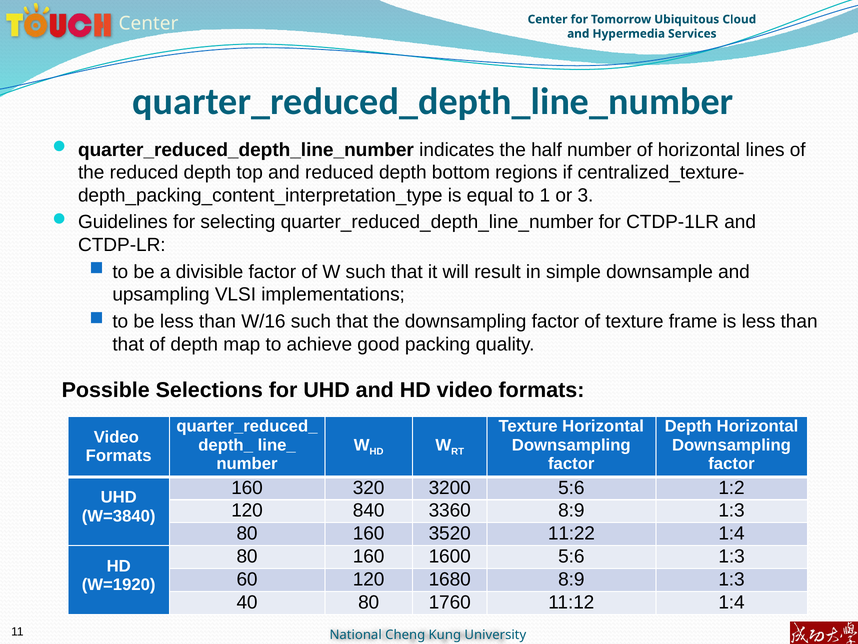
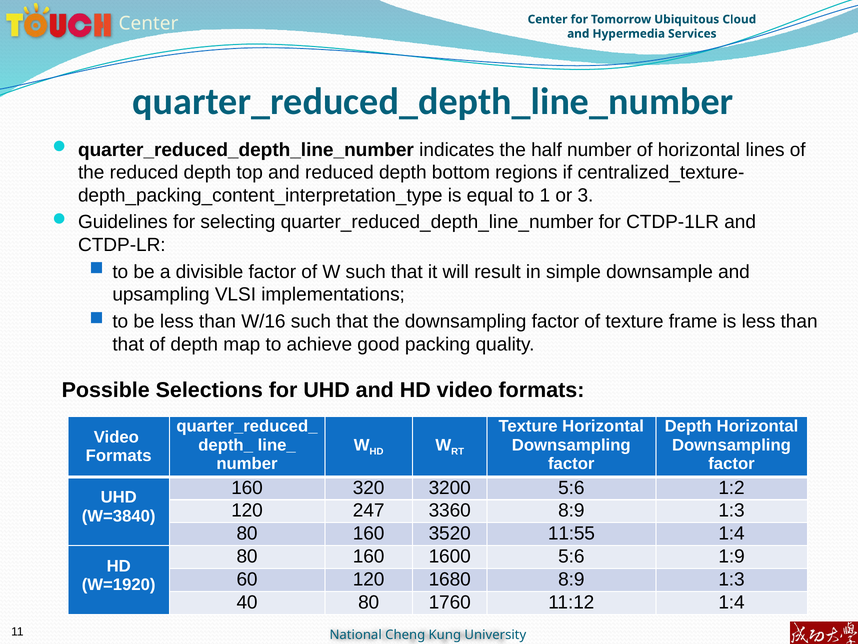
840: 840 -> 247 (369, 510)
11:22: 11:22 -> 11:55 (571, 533)
5:6 1:3: 1:3 -> 1:9 (732, 556)
